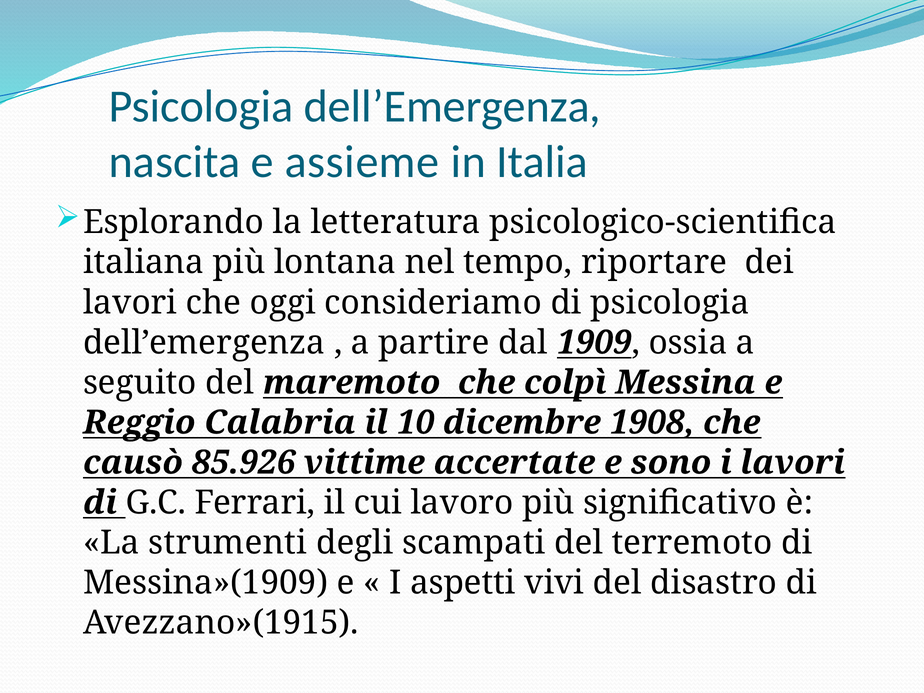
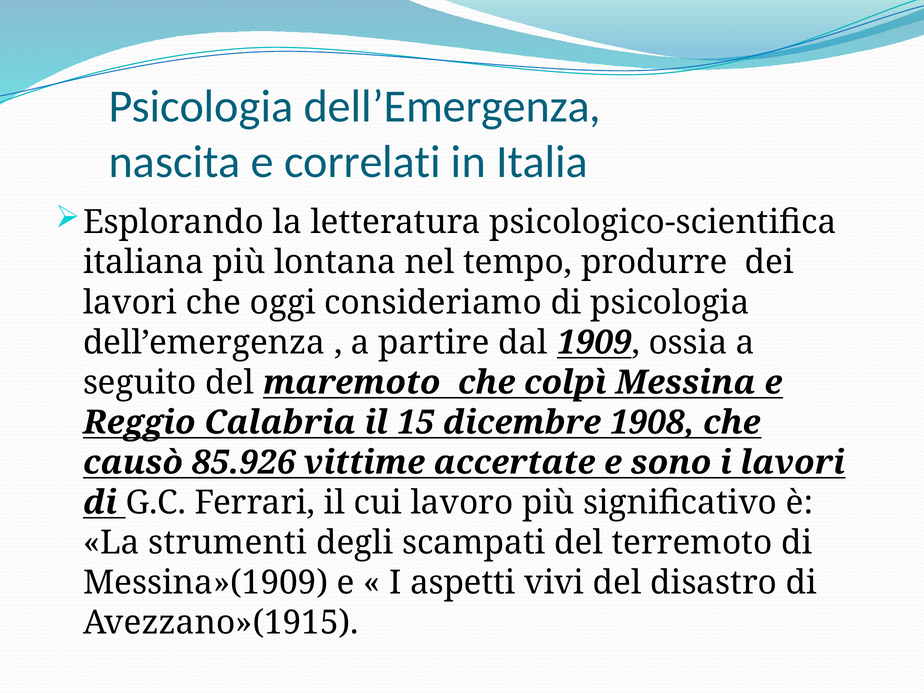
assieme: assieme -> correlati (362, 162)
riportare: riportare -> produrre (654, 262)
10: 10 -> 15 (415, 423)
